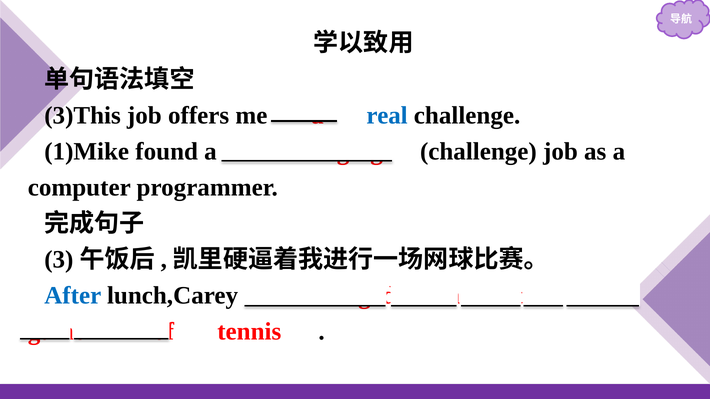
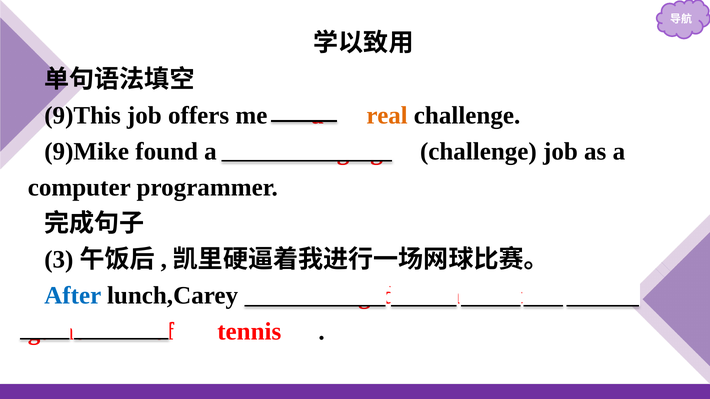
3)This: 3)This -> 9)This (83, 115)
real colour: blue -> orange (387, 115)
1)Mike: 1)Mike -> 9)Mike (87, 151)
